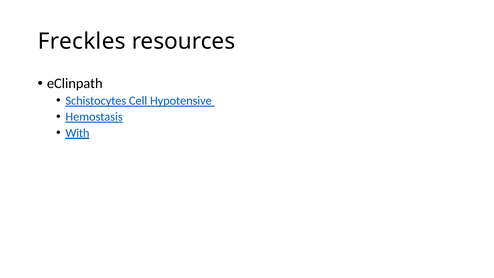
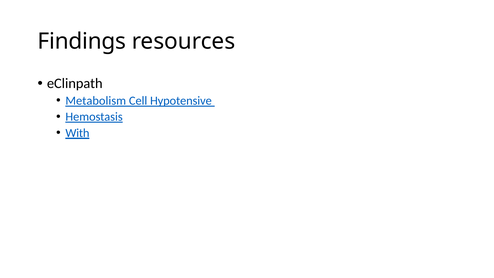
Freckles: Freckles -> Findings (82, 41)
Schistocytes: Schistocytes -> Metabolism (96, 101)
